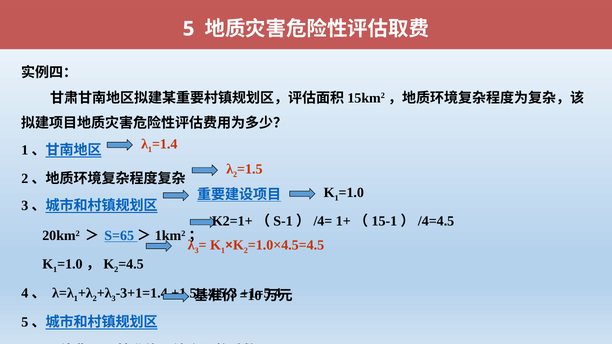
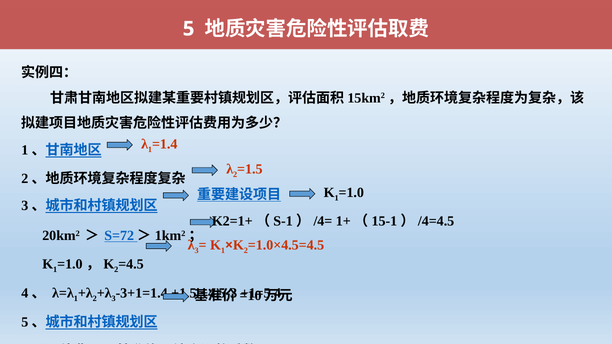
S=65: S=65 -> S=72 (119, 236)
